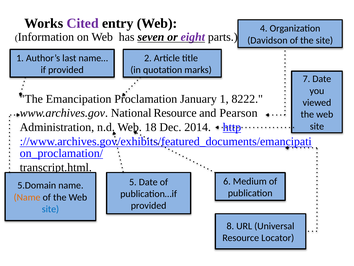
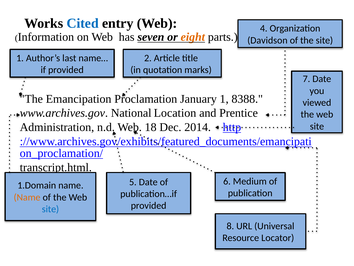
Cited colour: purple -> blue (83, 23)
eight colour: purple -> orange (193, 37)
8222: 8222 -> 8388 (247, 99)
National Resource: Resource -> Location (175, 113)
Pearson: Pearson -> Prentice (239, 113)
5.Domain: 5.Domain -> 1.Domain (37, 185)
